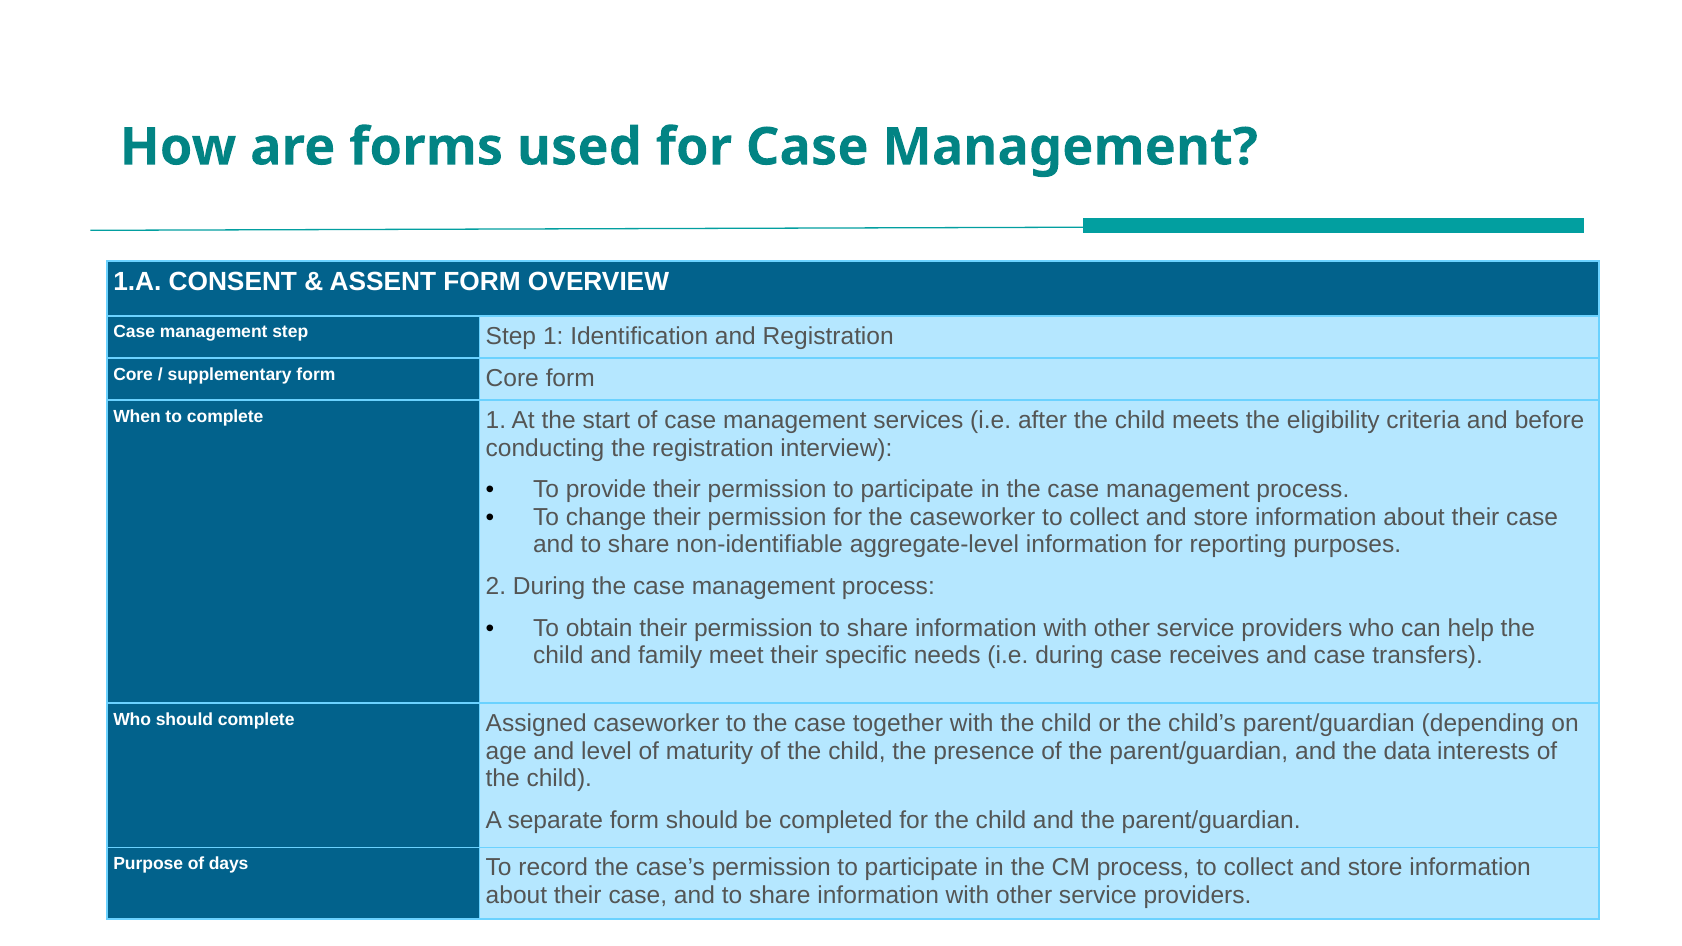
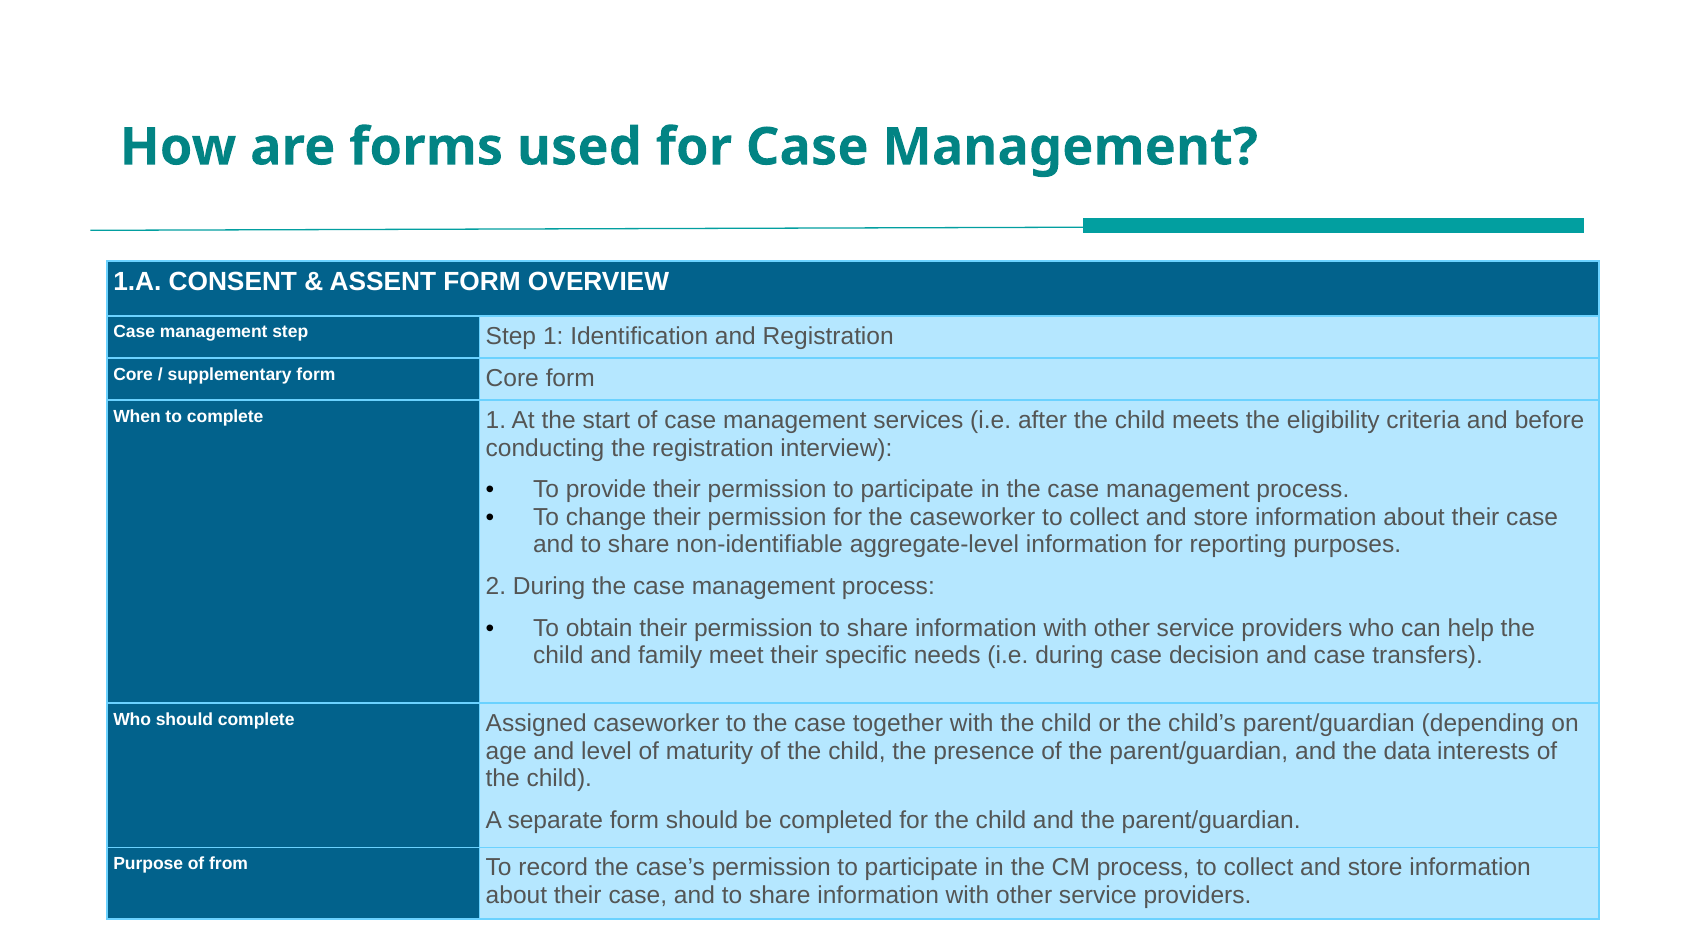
receives: receives -> decision (1214, 656)
days: days -> from (229, 864)
